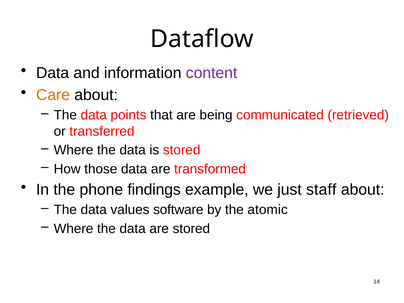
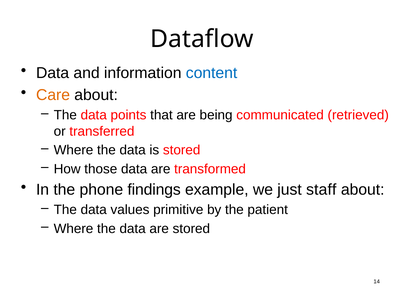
content colour: purple -> blue (212, 73)
software: software -> primitive (178, 210)
atomic: atomic -> patient (268, 210)
